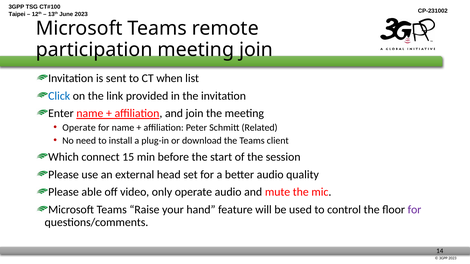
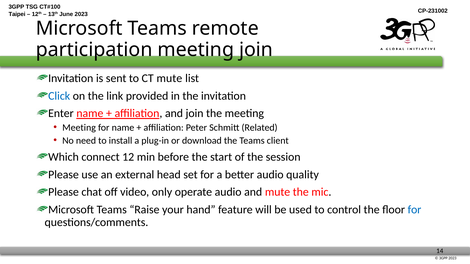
CT when: when -> mute (169, 78)
Operate: Operate -> Meeting (79, 128)
15: 15 -> 12 (128, 157)
able: able -> chat (92, 192)
for colour: purple -> blue (414, 210)
